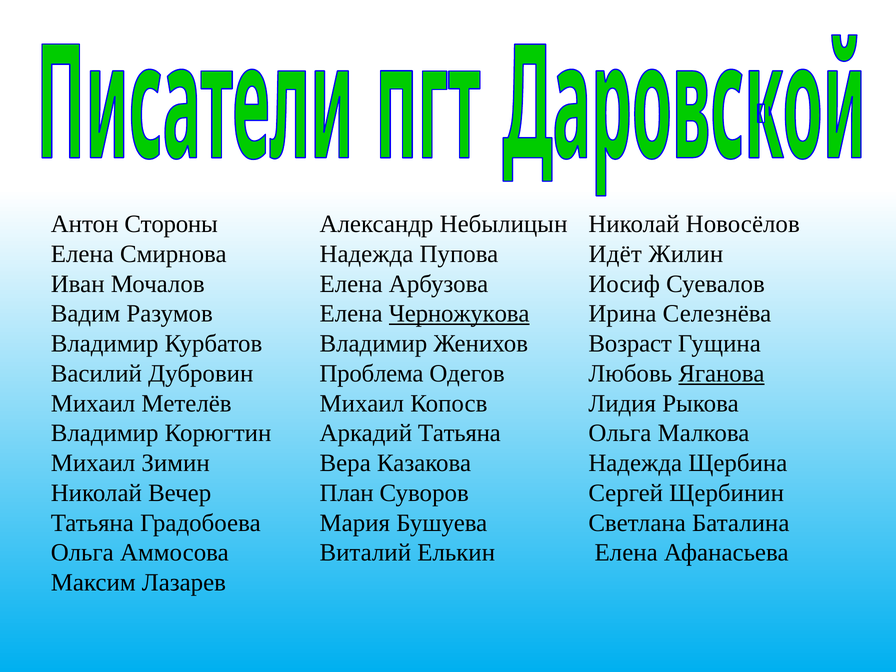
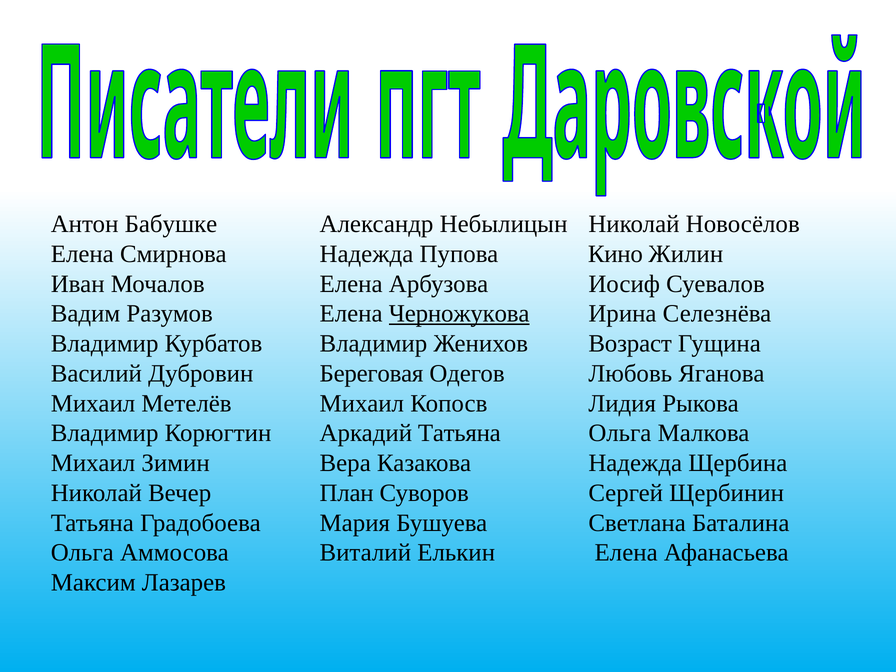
Стороны: Стороны -> Бабушке (171, 224)
Идёт: Идёт -> Кино (615, 254)
Проблема: Проблема -> Береговая (371, 373)
Яганова underline: present -> none (721, 373)
